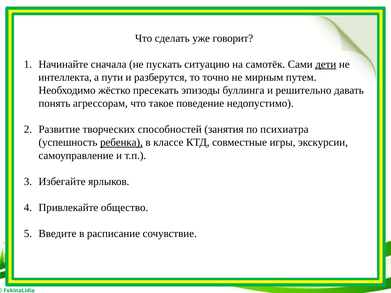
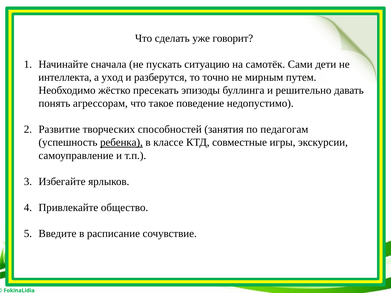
дети underline: present -> none (326, 64)
пути: пути -> уход (112, 77)
психиатра: психиатра -> педагогам (284, 129)
